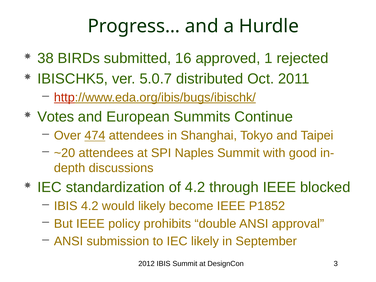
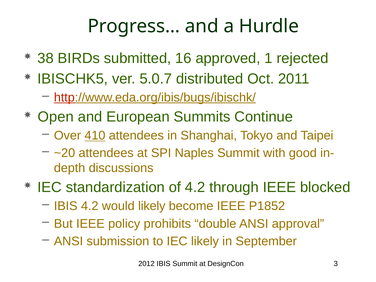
Votes: Votes -> Open (56, 117)
474: 474 -> 410 (95, 135)
